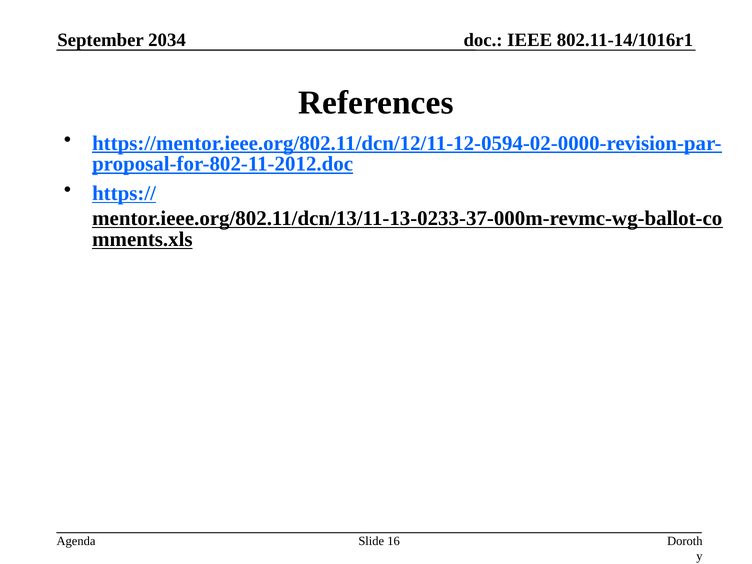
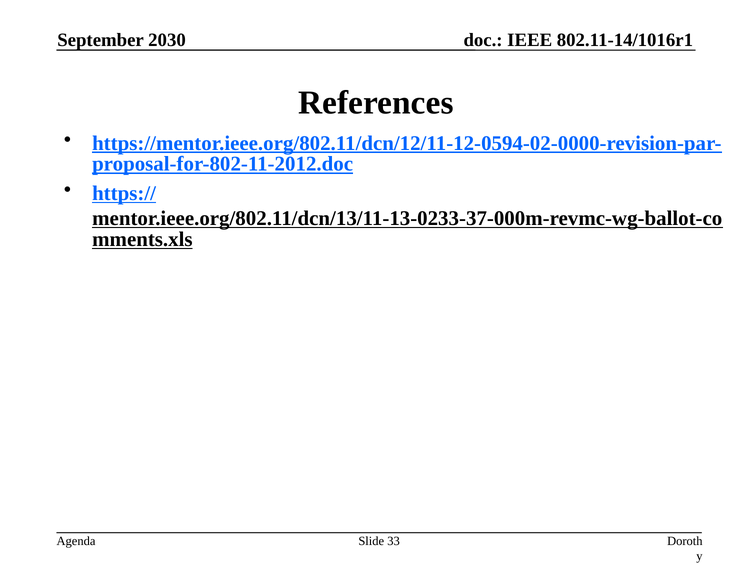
2034: 2034 -> 2030 (167, 40)
16: 16 -> 33 (394, 541)
